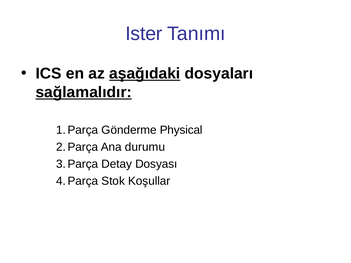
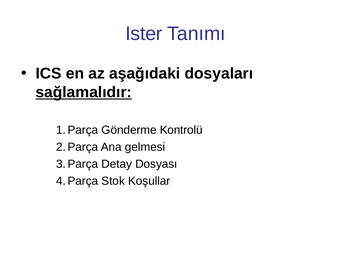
aşağıdaki underline: present -> none (145, 74)
Physical: Physical -> Kontrolü (181, 130)
durumu: durumu -> gelmesi (145, 147)
